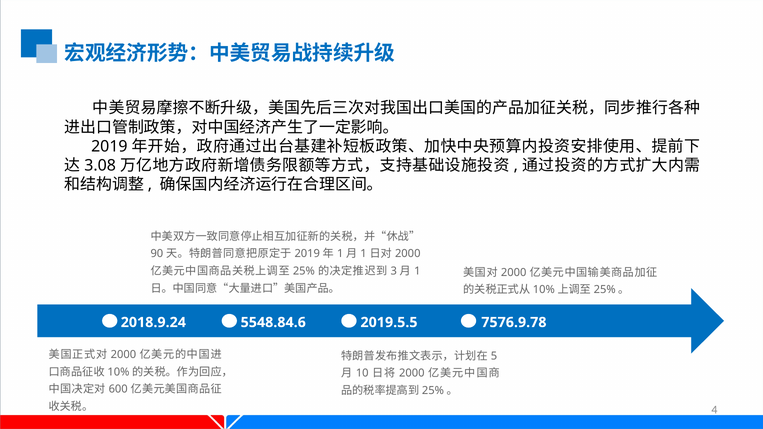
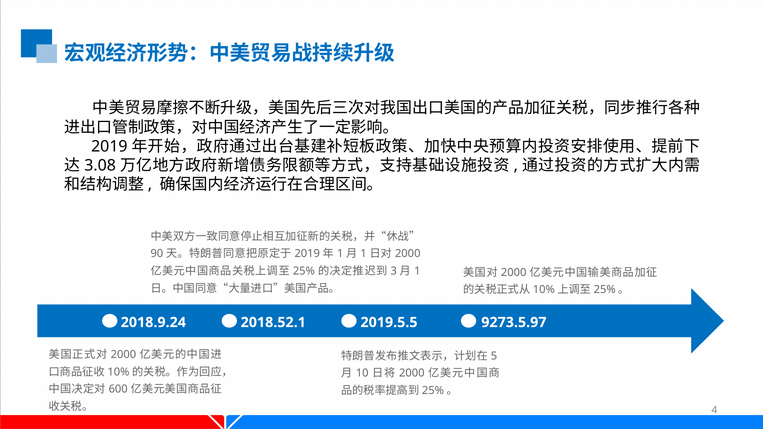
5548.84.6: 5548.84.6 -> 2018.52.1 (273, 323)
7576.9.78: 7576.9.78 -> 9273.5.97 (514, 323)
